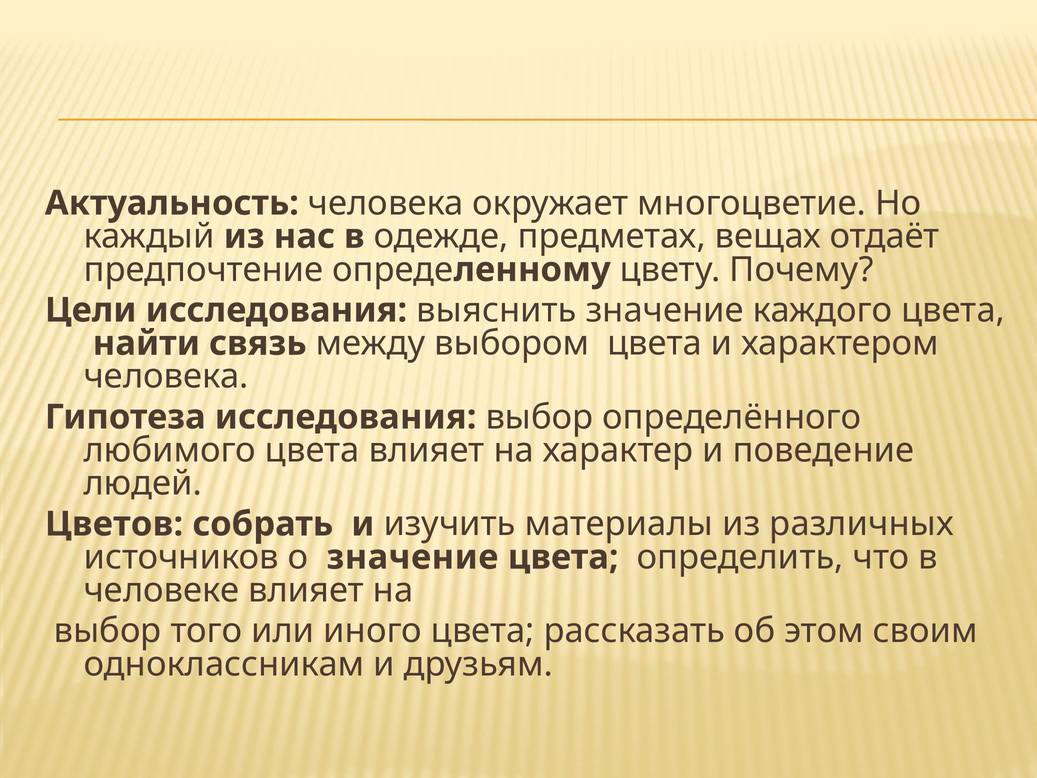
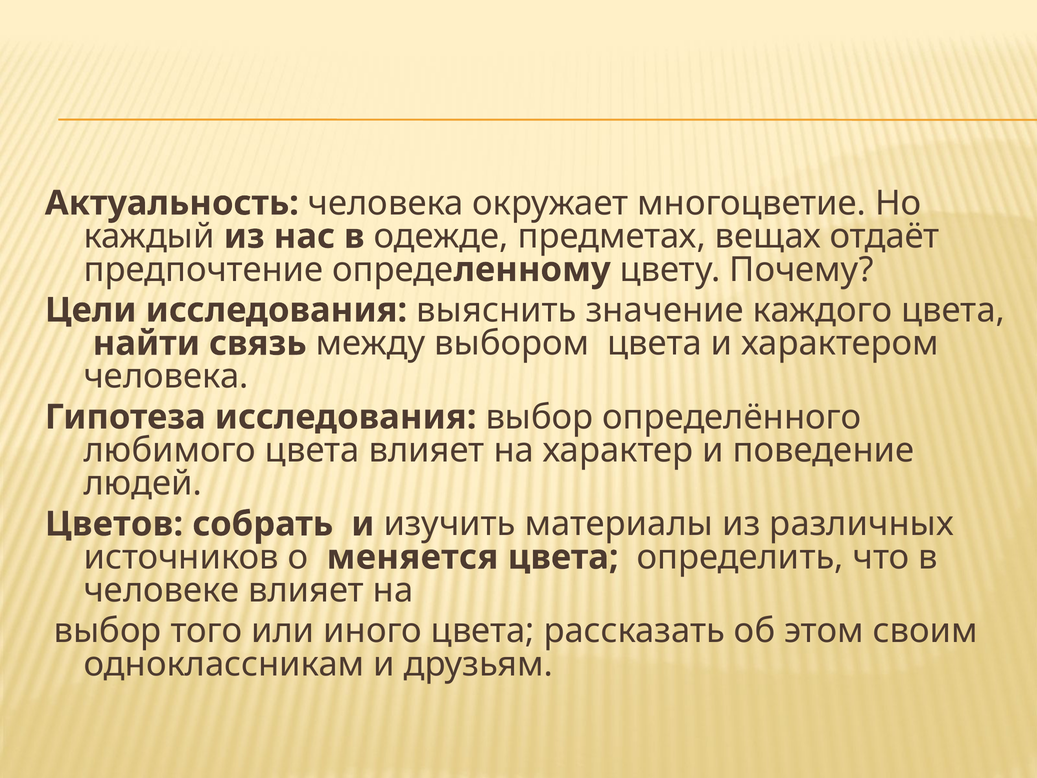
о значение: значение -> меняется (412, 557)
